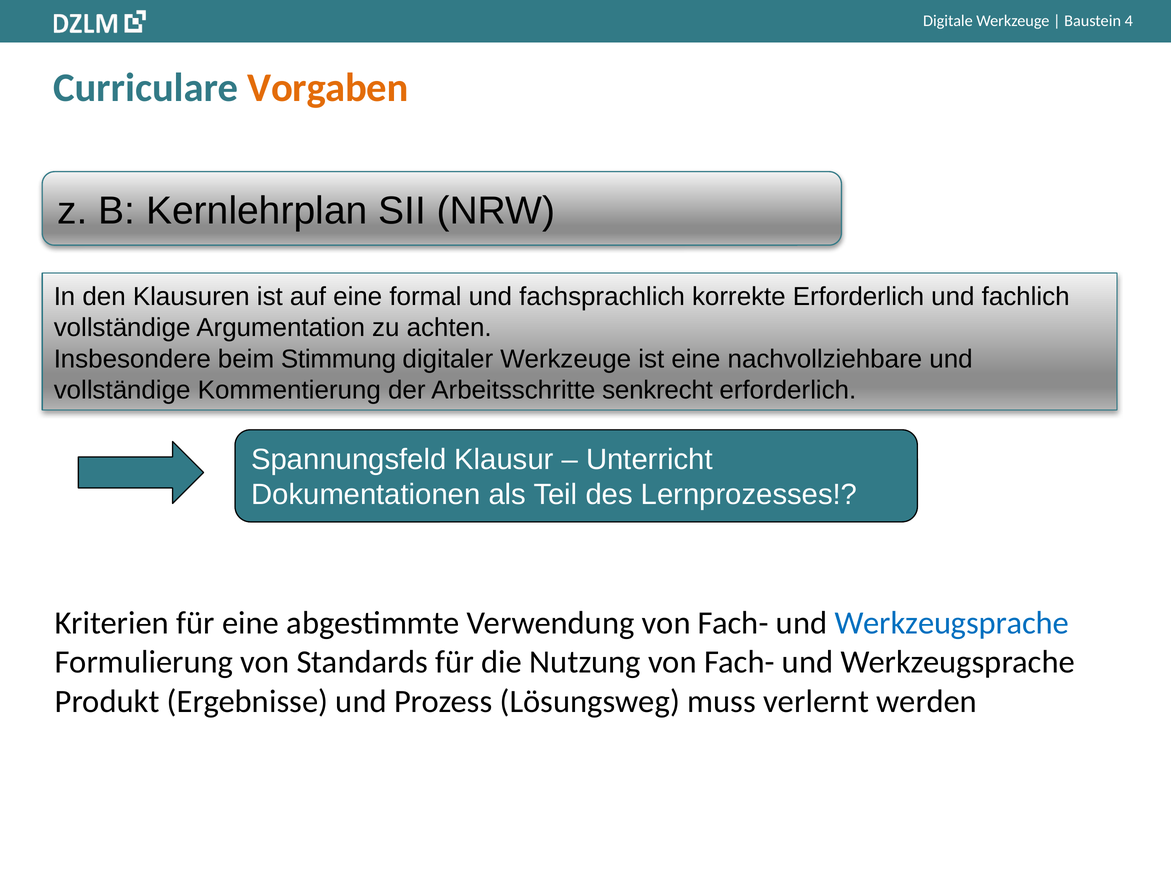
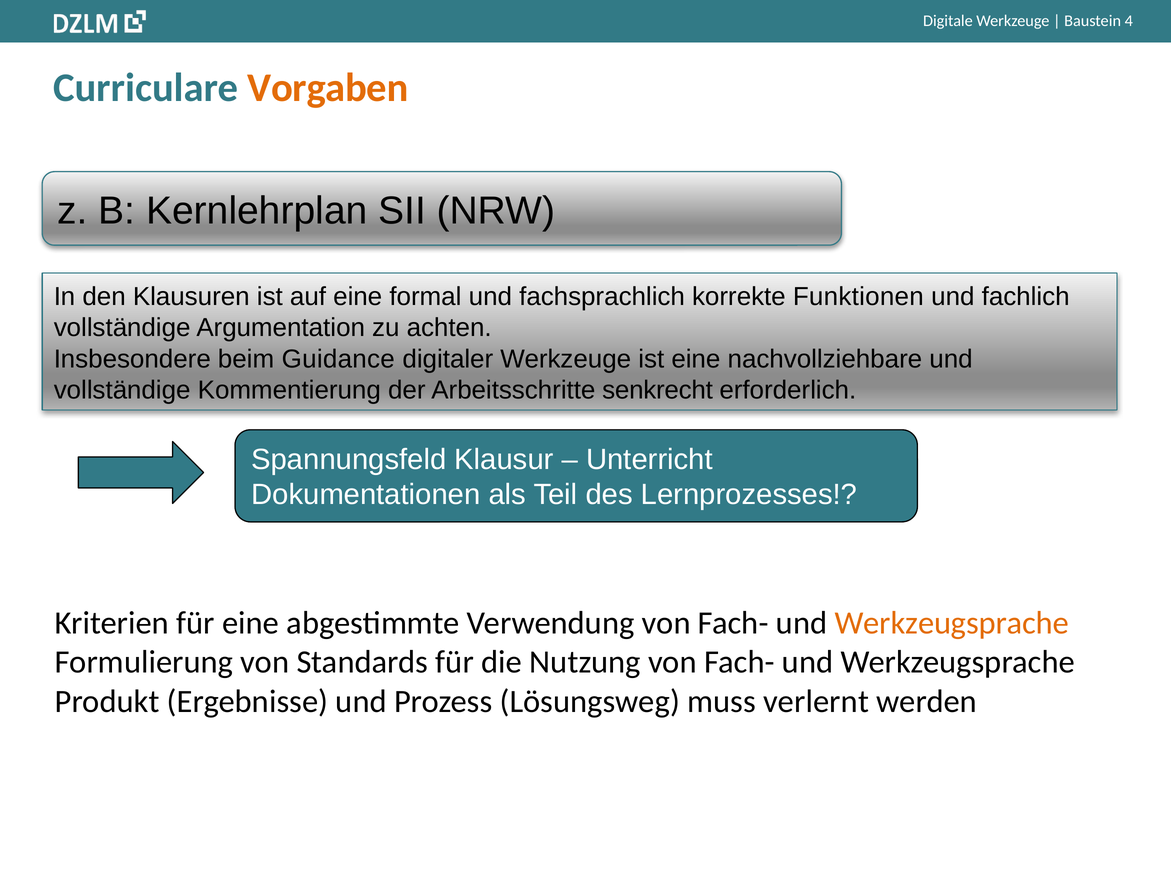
korrekte Erforderlich: Erforderlich -> Funktionen (858, 297)
Stimmung: Stimmung -> Guidance (338, 359)
Werkzeugsprache colour: blue -> orange (952, 623)
